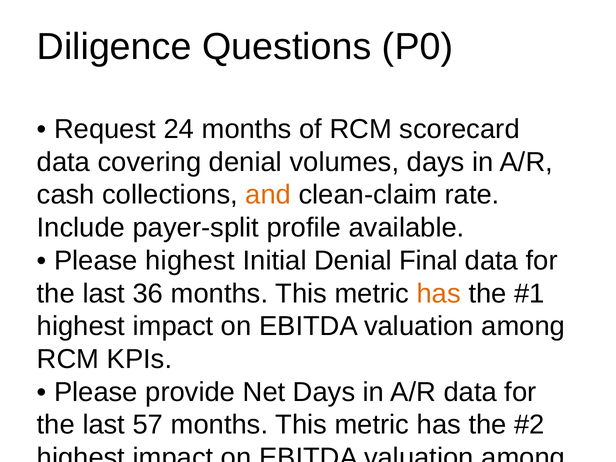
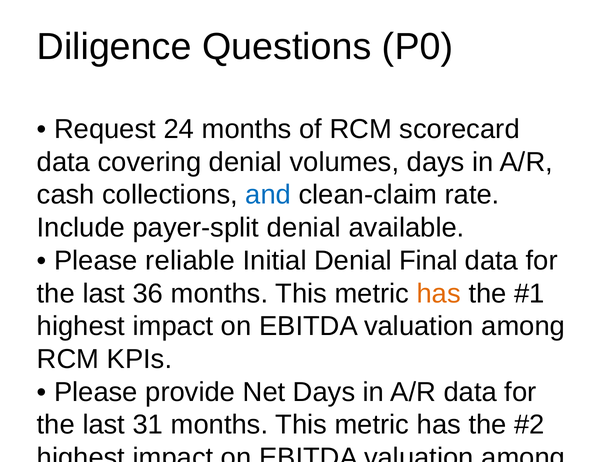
and colour: orange -> blue (268, 195)
payer-split profile: profile -> denial (304, 228)
Please highest: highest -> reliable (190, 261)
57: 57 -> 31 (148, 425)
